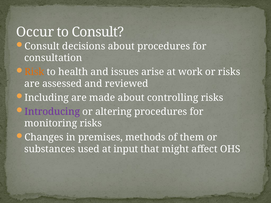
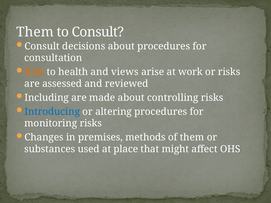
Occur: Occur -> Them (35, 32)
issues: issues -> views (125, 72)
Introducing colour: purple -> blue (52, 112)
input: input -> place (126, 149)
